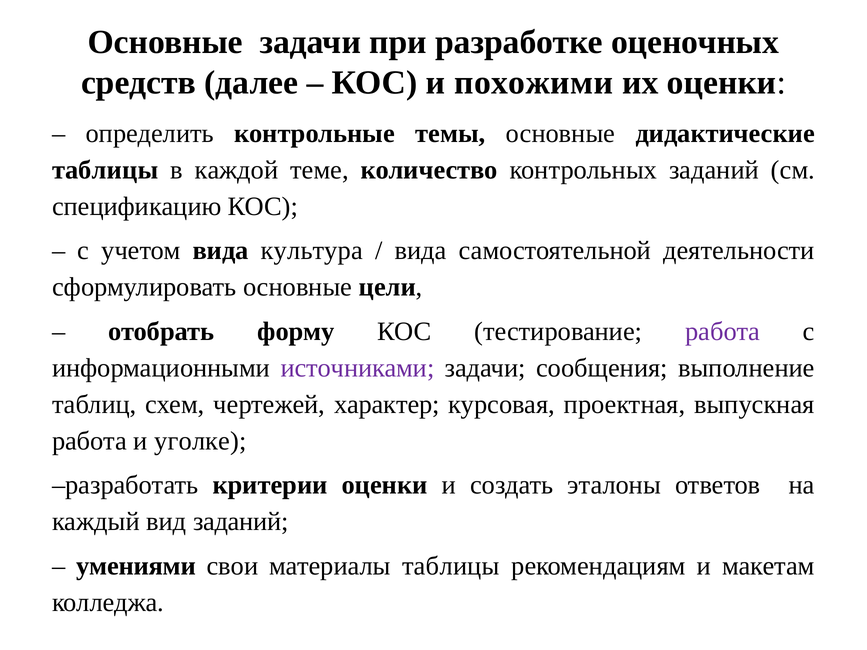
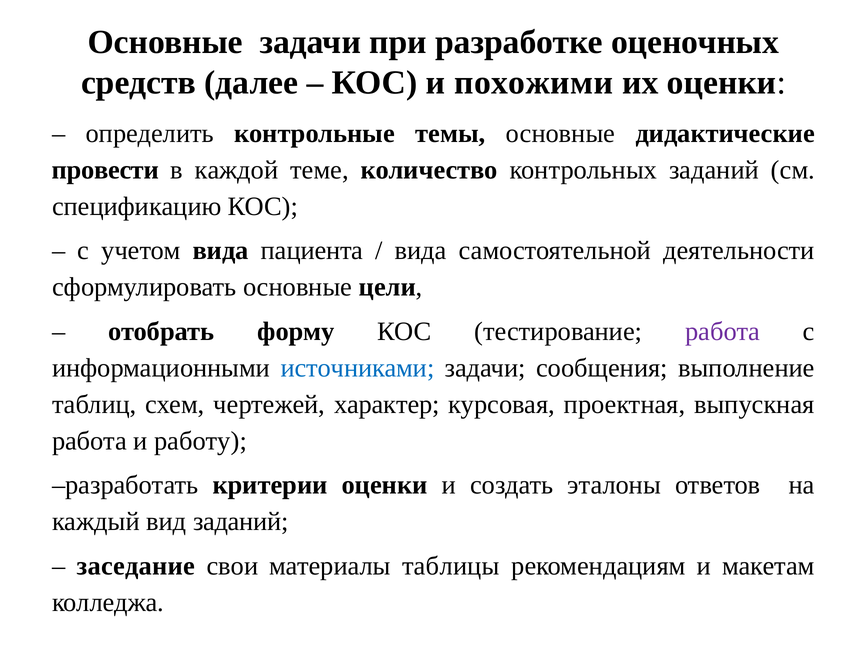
таблицы: таблицы -> провести (105, 170)
культура: культура -> пациента (312, 251)
источниками colour: purple -> blue (358, 368)
уголке: уголке -> работу (201, 441)
умениями: умениями -> заседание (136, 566)
